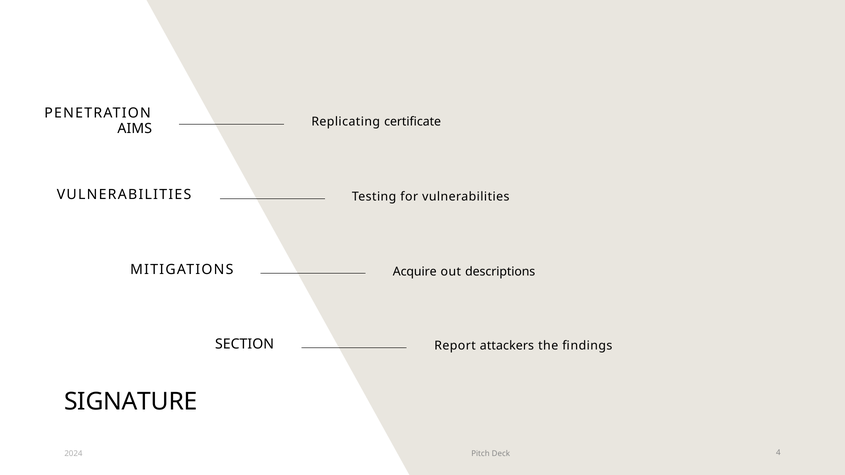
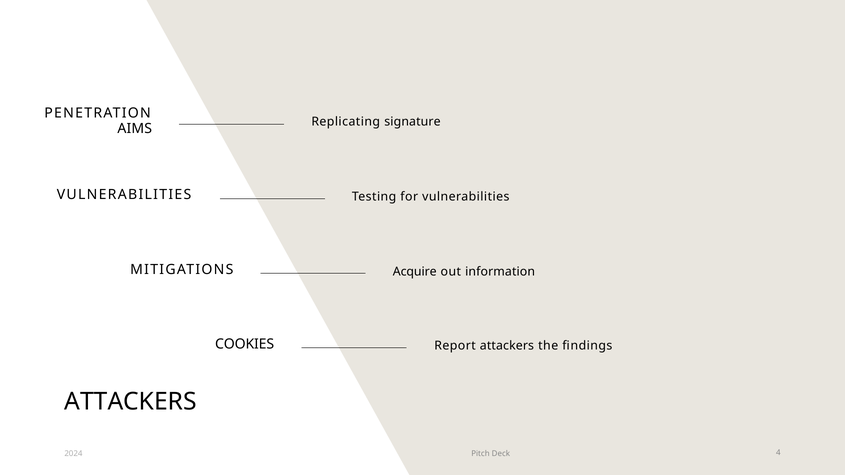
certificate: certificate -> signature (412, 122)
descriptions: descriptions -> information (500, 272)
SECTION: SECTION -> COOKIES (245, 344)
SIGNATURE: SIGNATURE -> ATTACKERS (131, 402)
